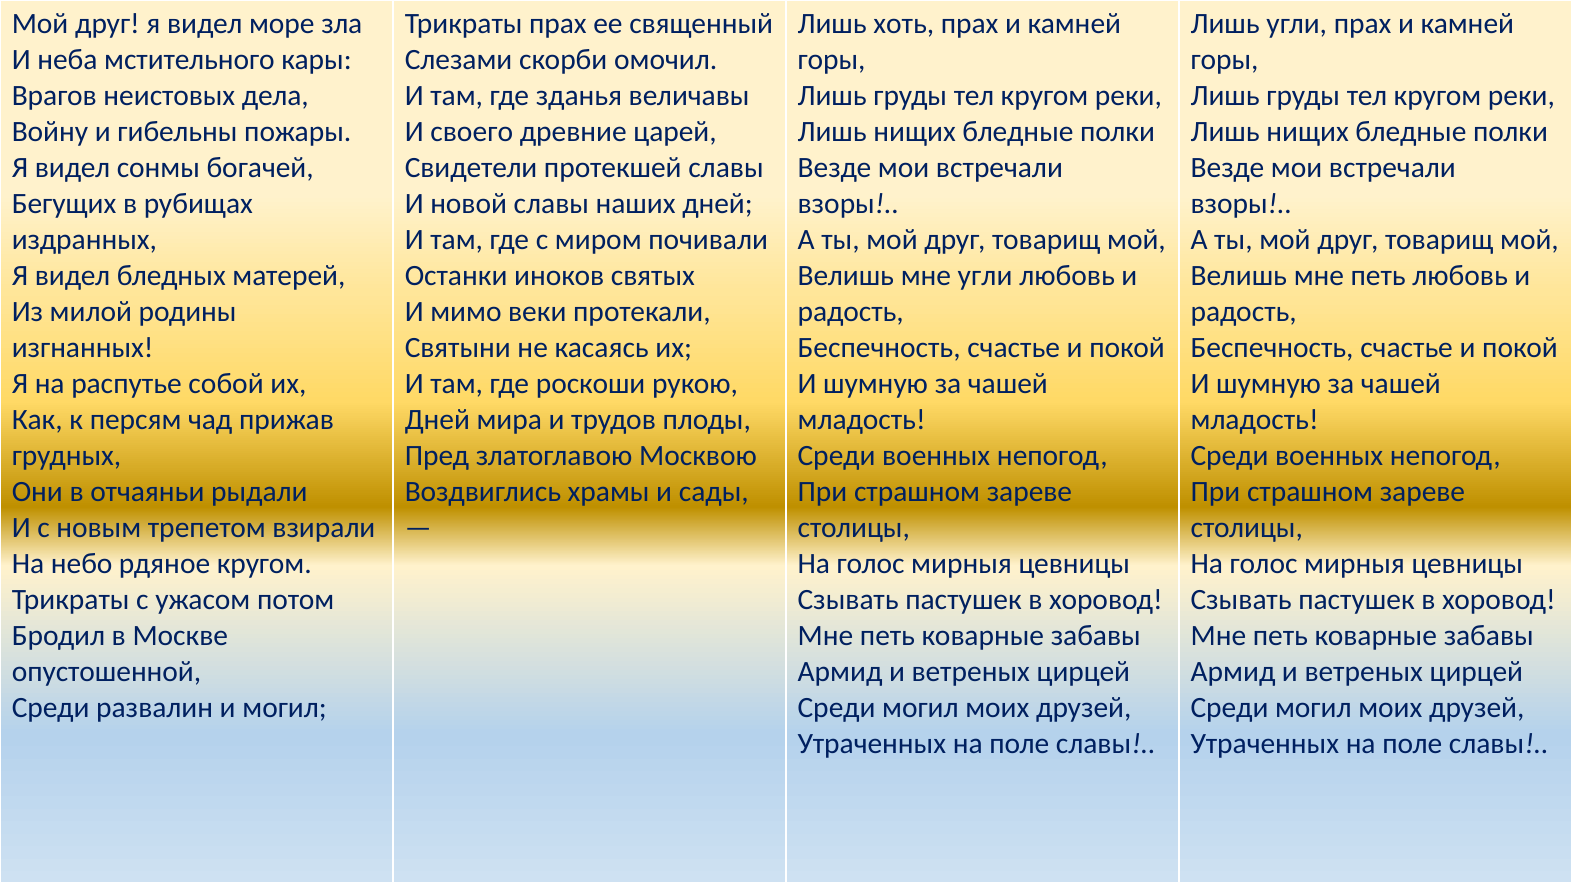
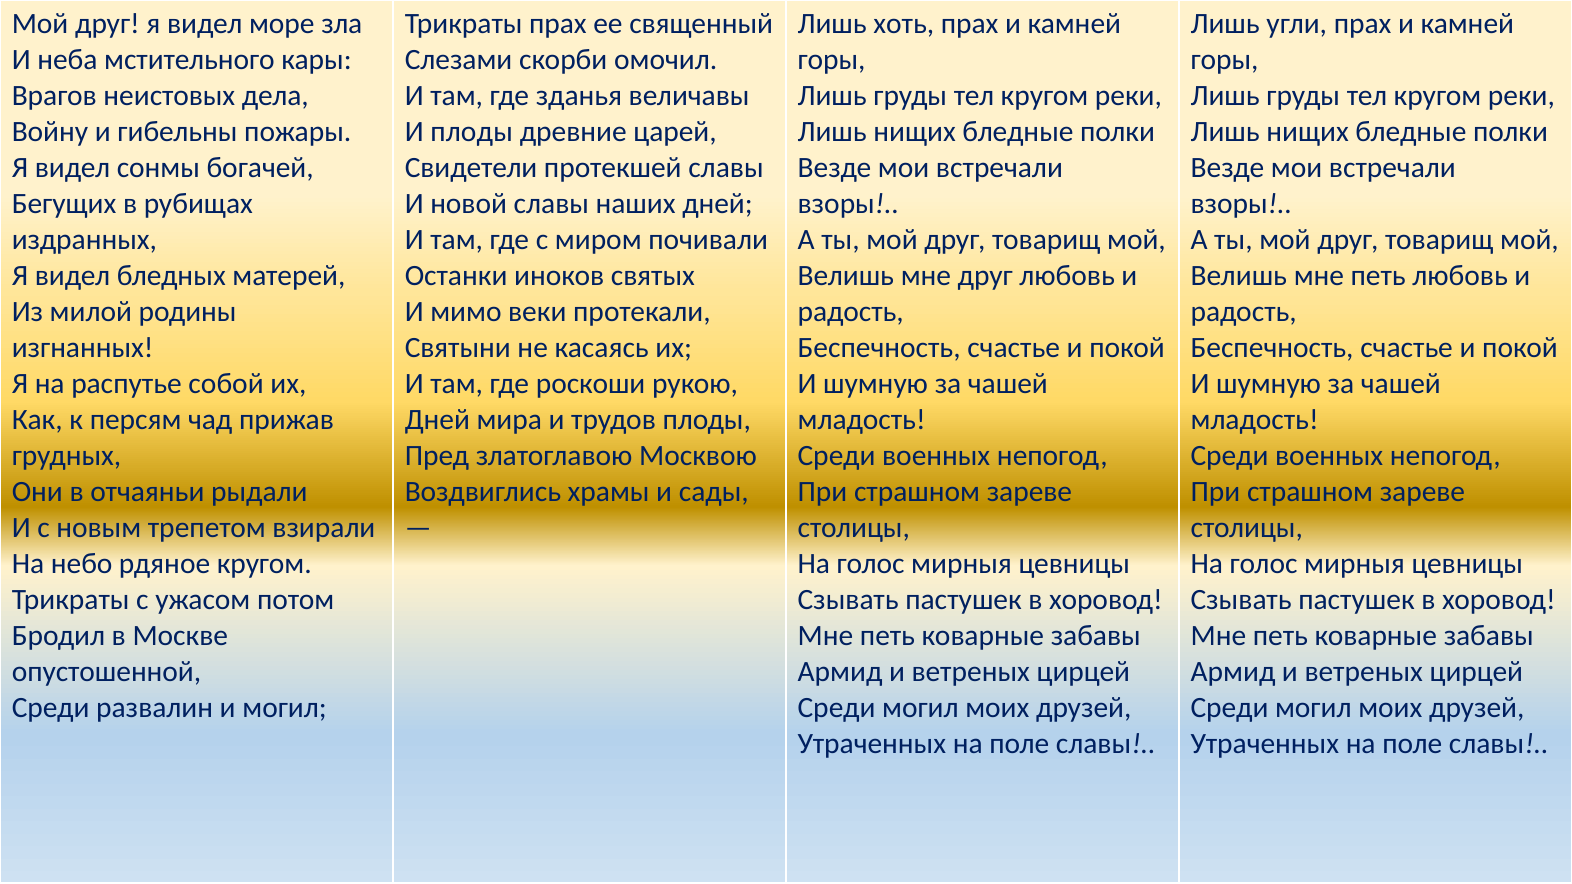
И своего: своего -> плоды (472, 132)
мне угли: угли -> друг (985, 276)
